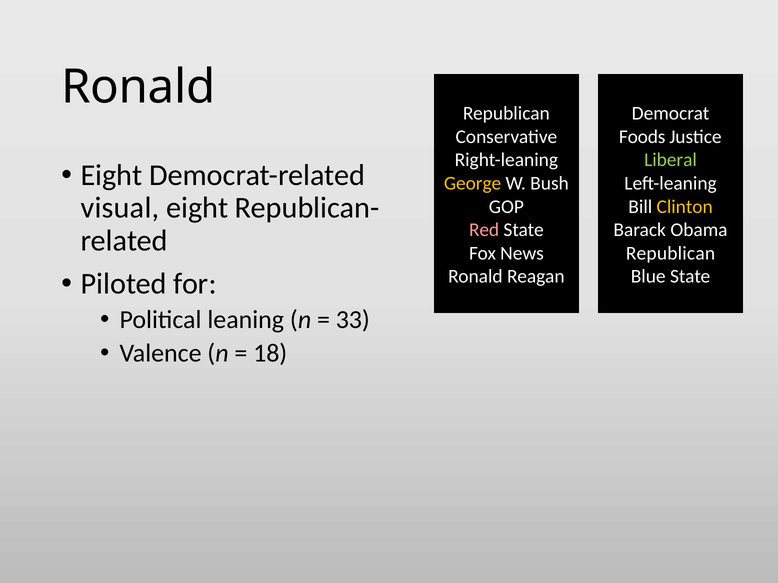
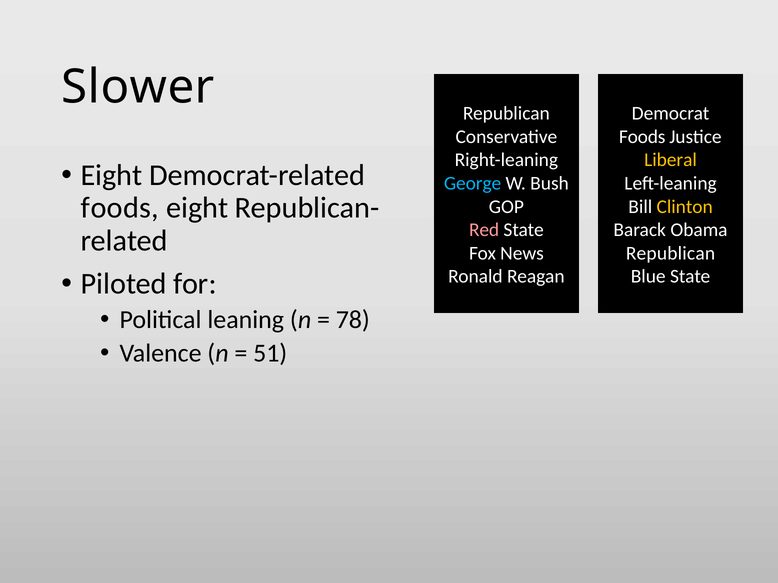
Ronald: Ronald -> Slower (138, 87)
Liberal colour: light green -> yellow (671, 160)
George colour: yellow -> light blue (473, 183)
visual: visual -> foods (120, 208)
33: 33 -> 78 (353, 320)
18: 18 -> 51 (270, 353)
